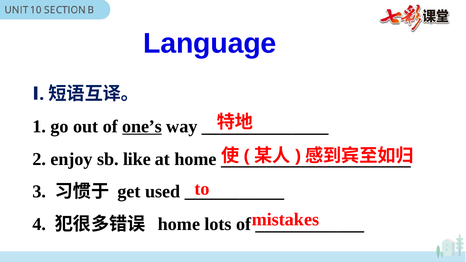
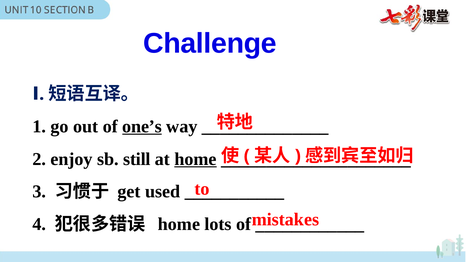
Language: Language -> Challenge (210, 43)
like: like -> still (137, 159)
home underline: none -> present (196, 159)
